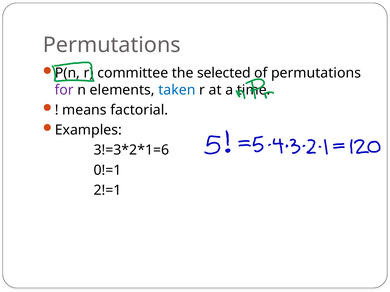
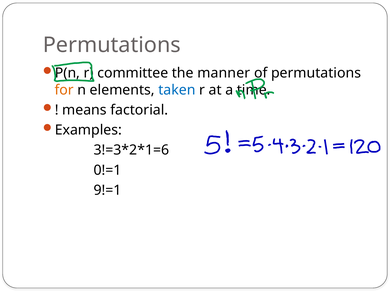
selected: selected -> manner (224, 73)
for colour: purple -> orange (64, 90)
2!=1: 2!=1 -> 9!=1 (108, 190)
